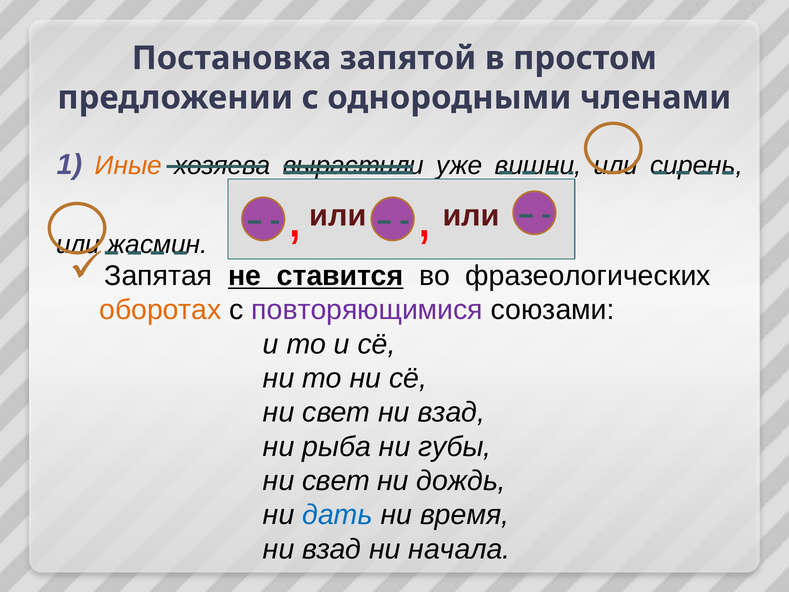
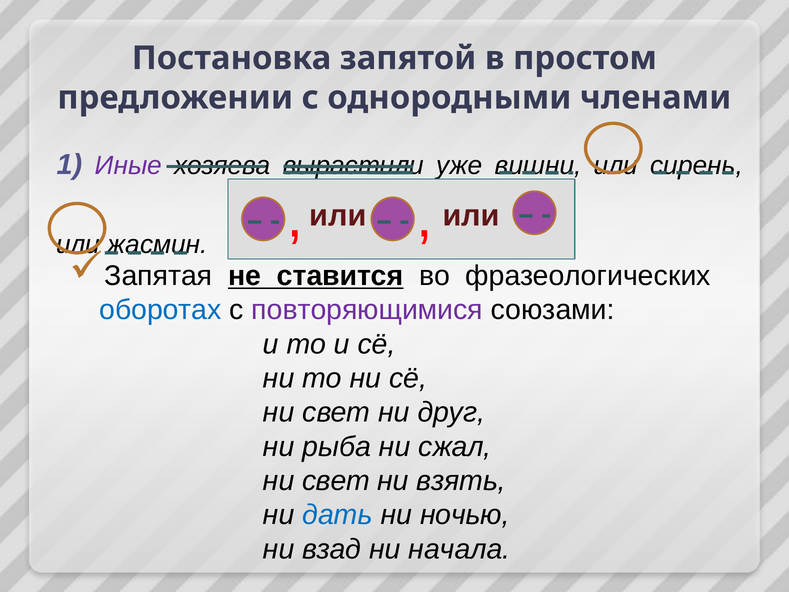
Иные colour: orange -> purple (128, 165)
оборотах colour: orange -> blue (160, 310)
свет ни взад: взад -> друг (451, 412)
губы: губы -> сжал (455, 447)
дождь: дождь -> взять (461, 481)
время: время -> ночью (465, 515)
